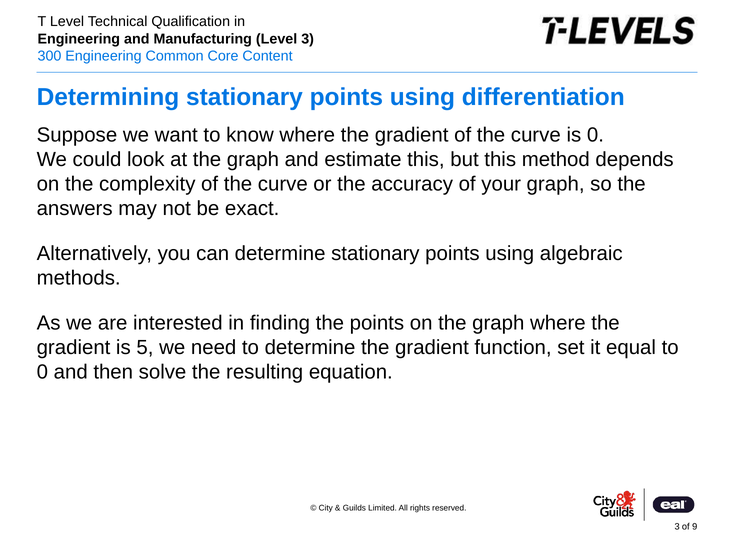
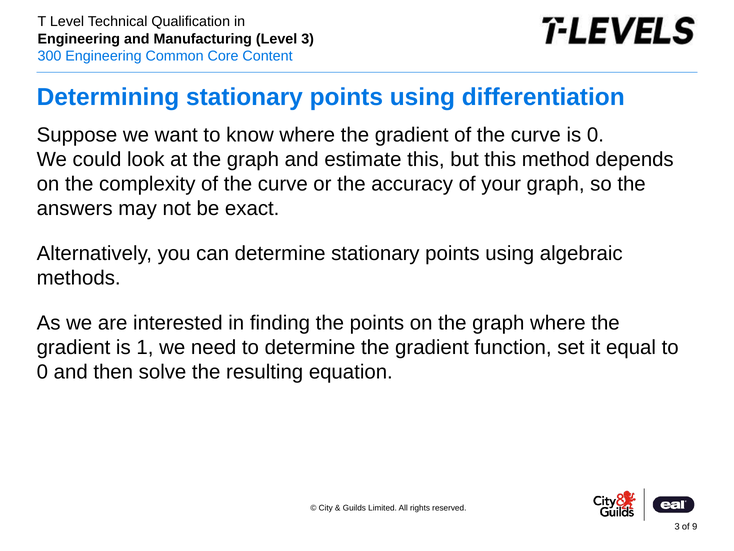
5: 5 -> 1 (145, 347)
